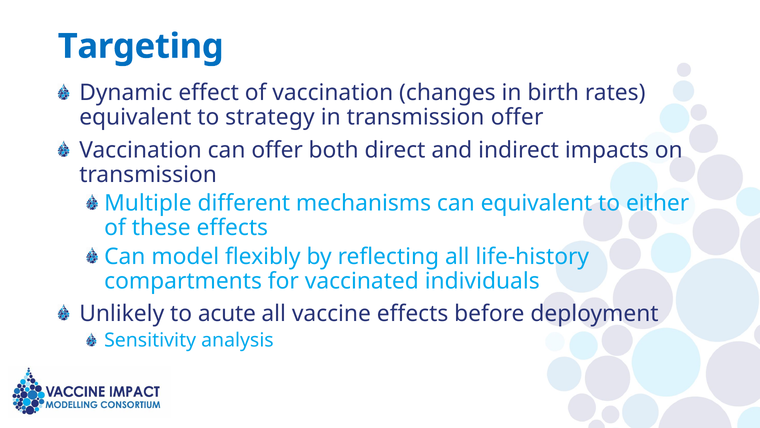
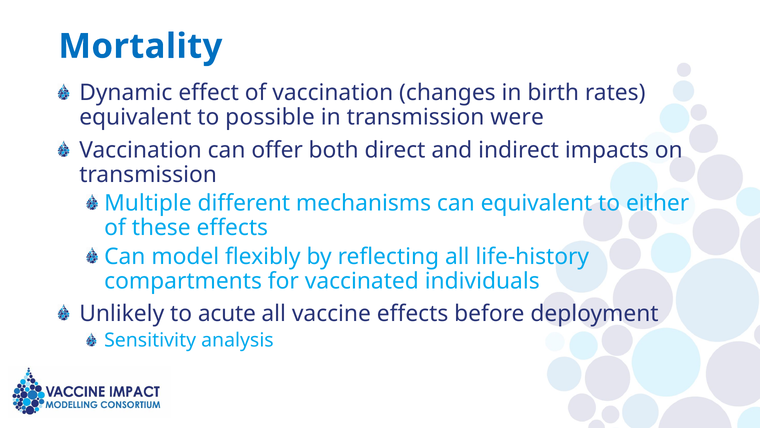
Targeting: Targeting -> Mortality (140, 46)
strategy: strategy -> possible (270, 117)
transmission offer: offer -> were (517, 117)
